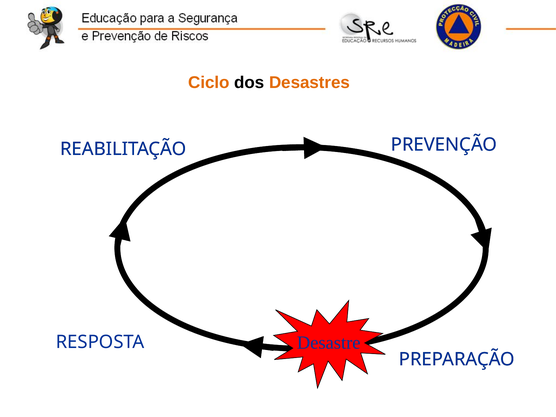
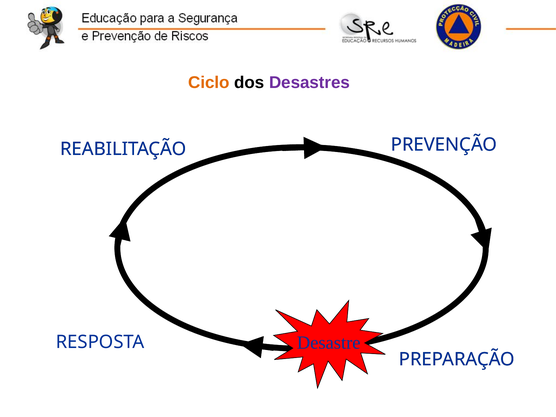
Desastres colour: orange -> purple (310, 83)
